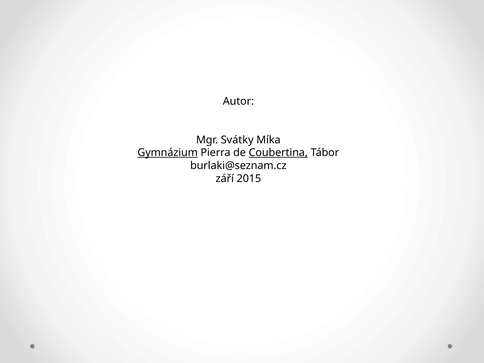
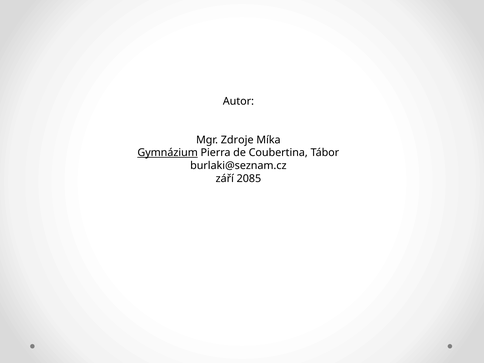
Svátky: Svátky -> Zdroje (237, 140)
Coubertina underline: present -> none (278, 153)
2015: 2015 -> 2085 (249, 179)
